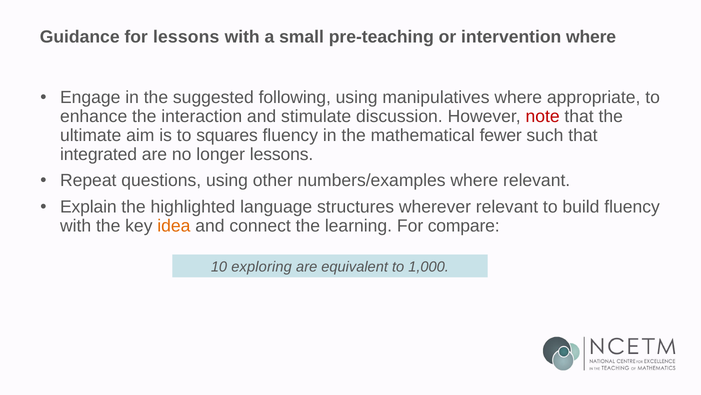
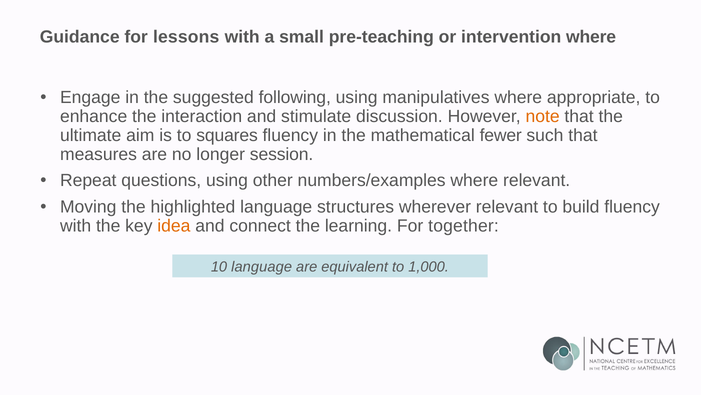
note colour: red -> orange (543, 116)
integrated: integrated -> measures (98, 154)
longer lessons: lessons -> session (282, 154)
Explain: Explain -> Moving (88, 207)
compare: compare -> together (464, 225)
10 exploring: exploring -> language (262, 267)
